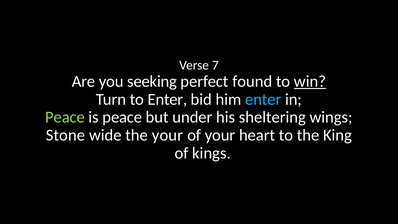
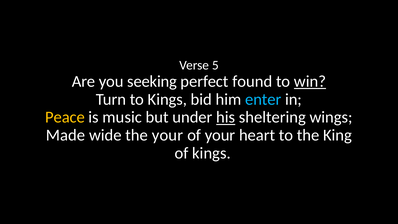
7: 7 -> 5 (215, 65)
to Enter: Enter -> Kings (167, 99)
Peace colour: light green -> yellow (65, 117)
is peace: peace -> music (122, 117)
his underline: none -> present (226, 117)
Stone: Stone -> Made (66, 135)
